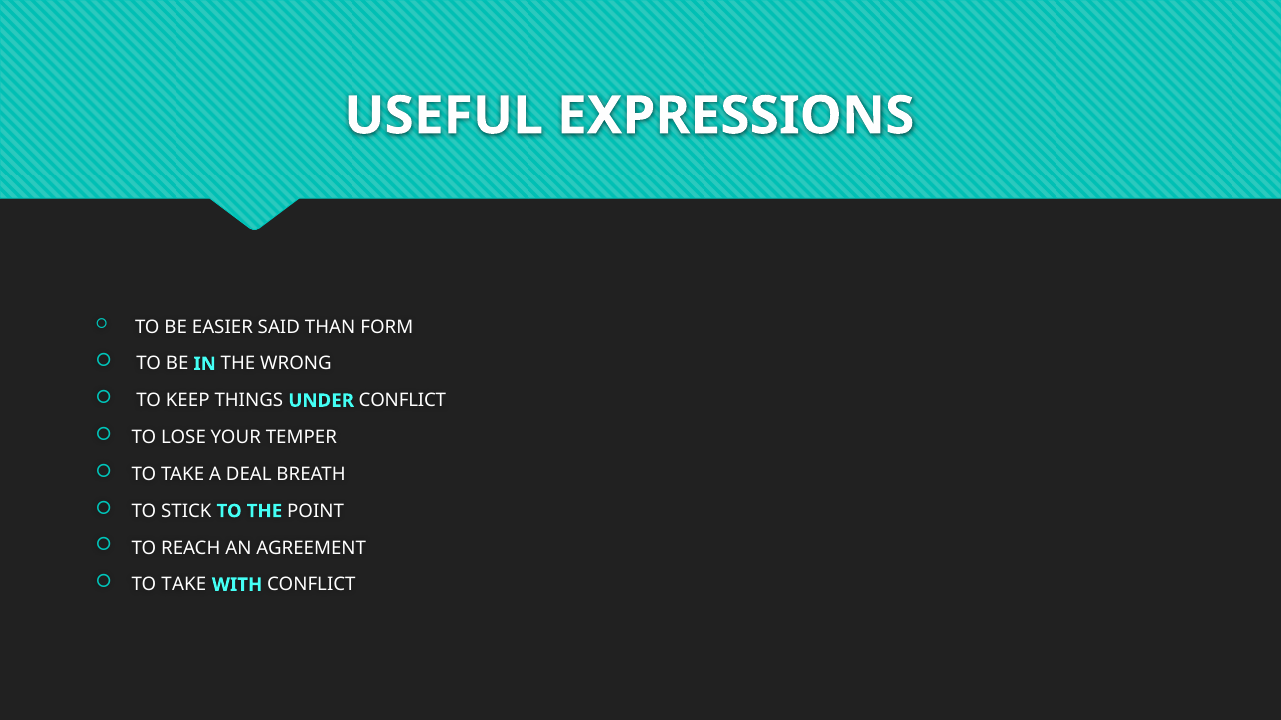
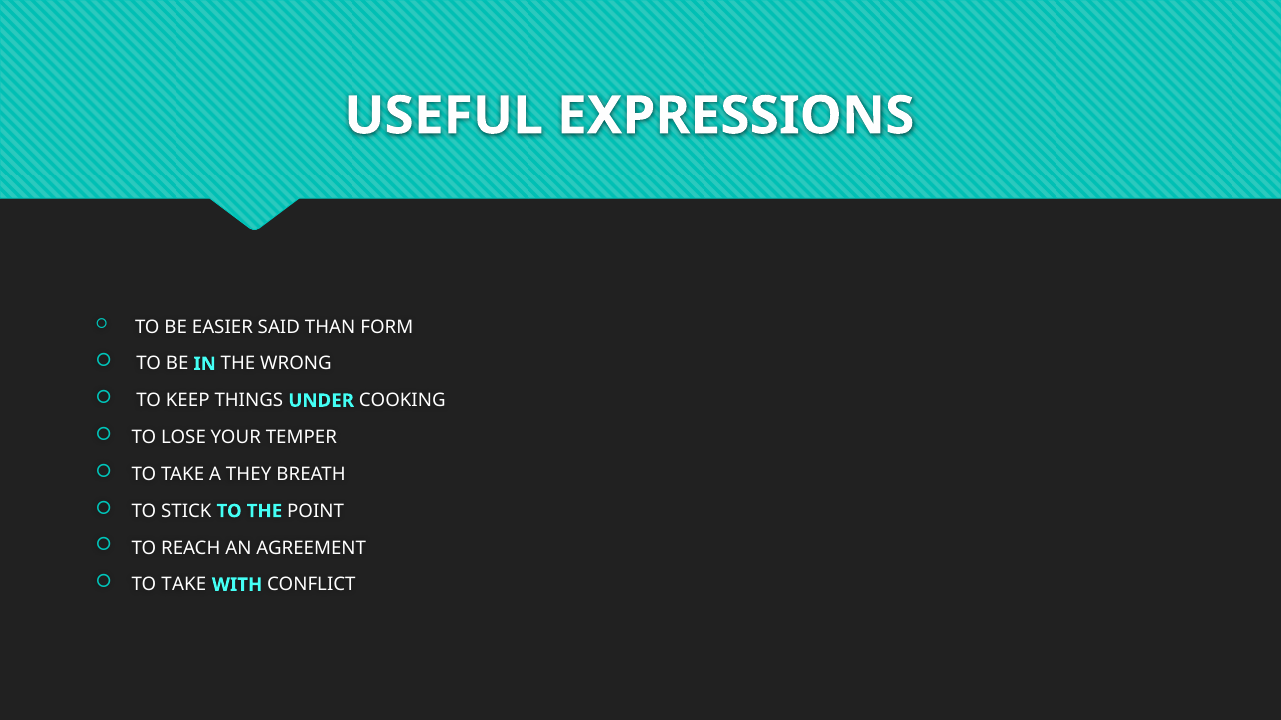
UNDER CONFLICT: CONFLICT -> COOKING (402, 401)
DEAL: DEAL -> THEY (249, 475)
